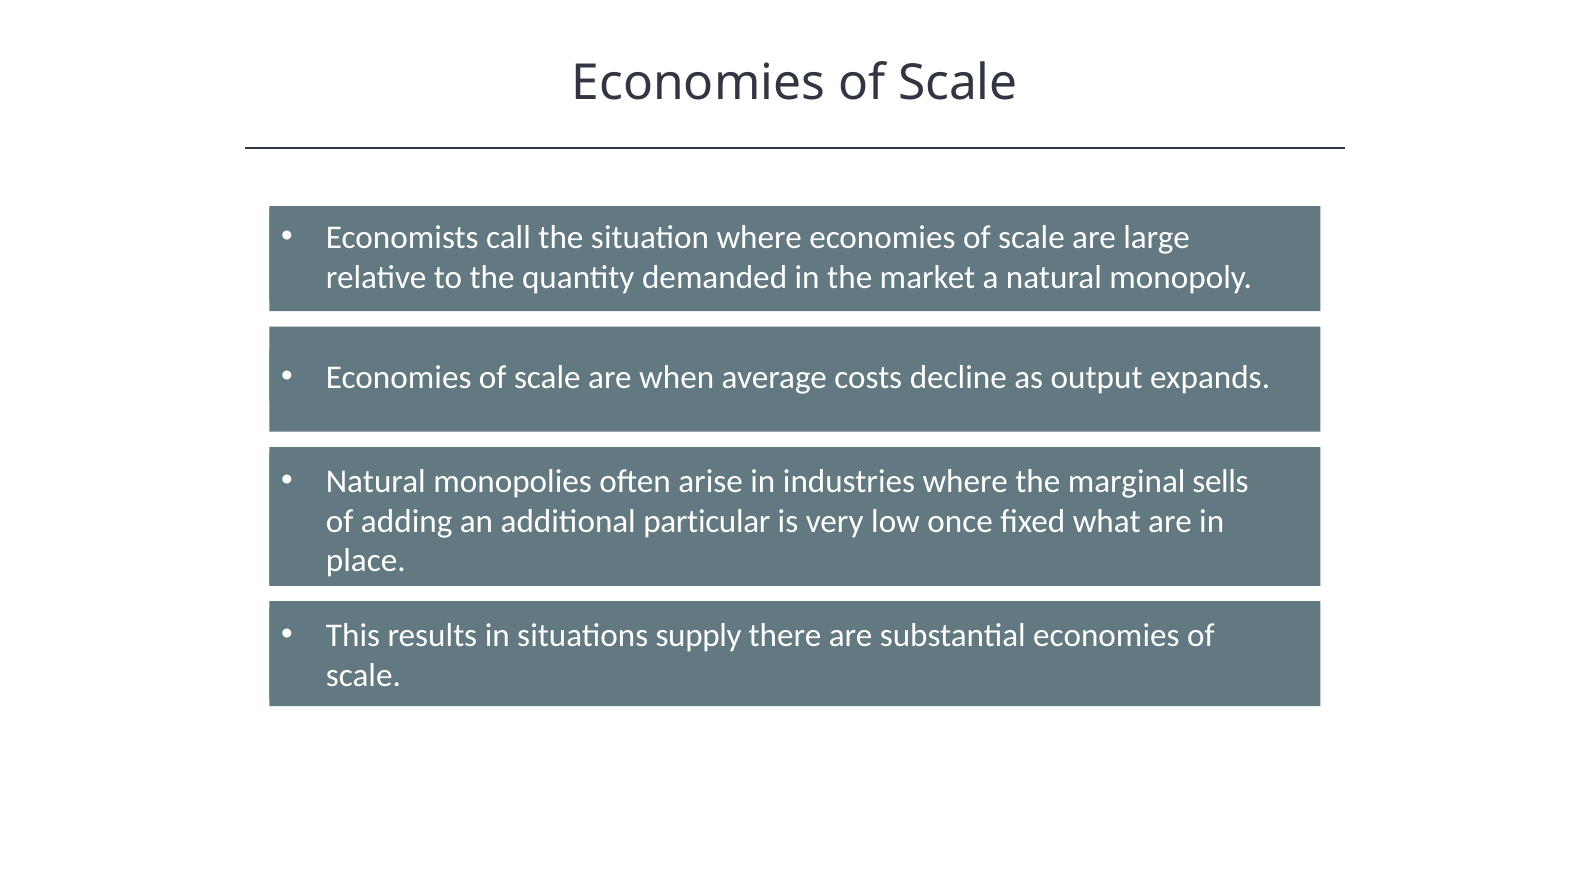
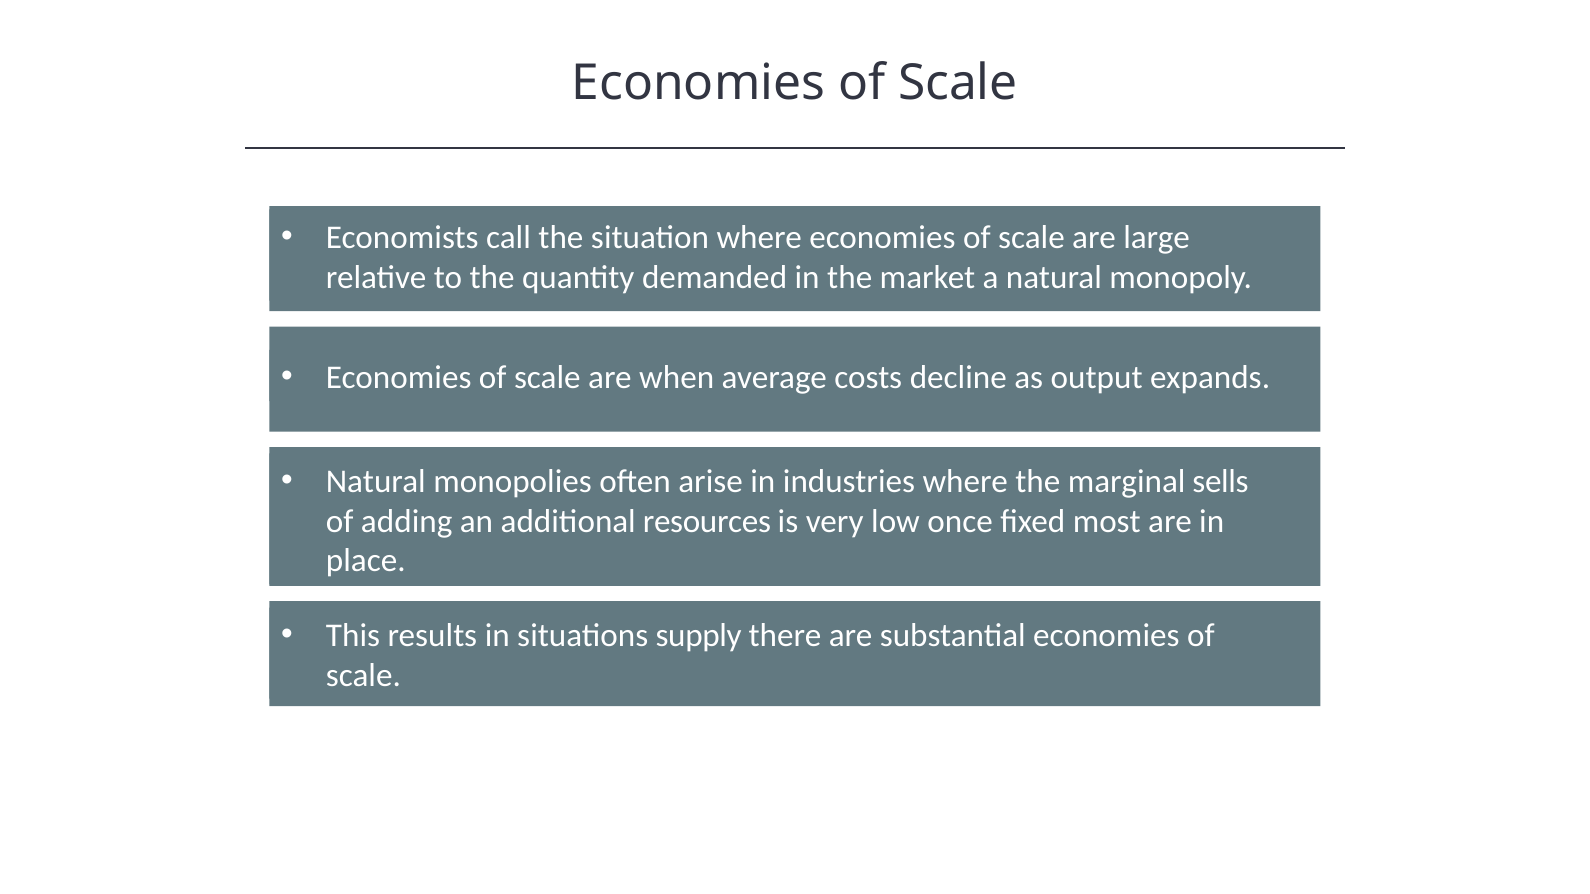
particular: particular -> resources (707, 522)
what: what -> most (1107, 522)
